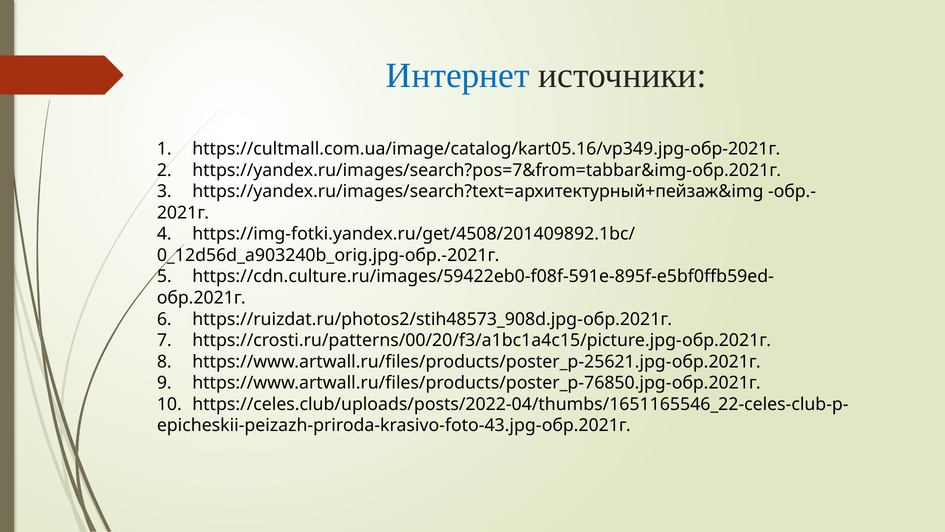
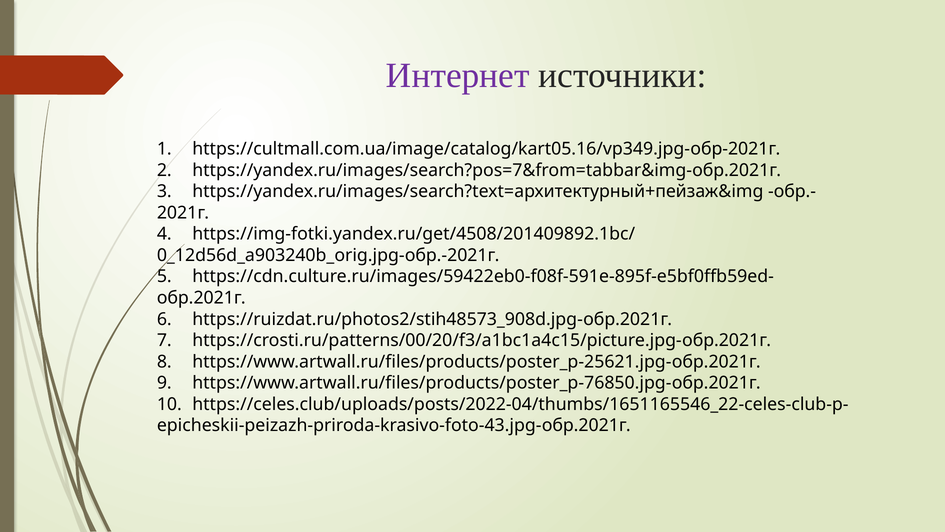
Интернет colour: blue -> purple (458, 76)
